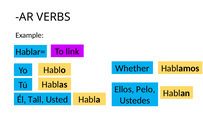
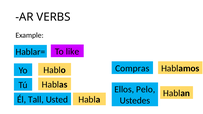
link: link -> like (73, 52)
Whether: Whether -> Compras (132, 68)
